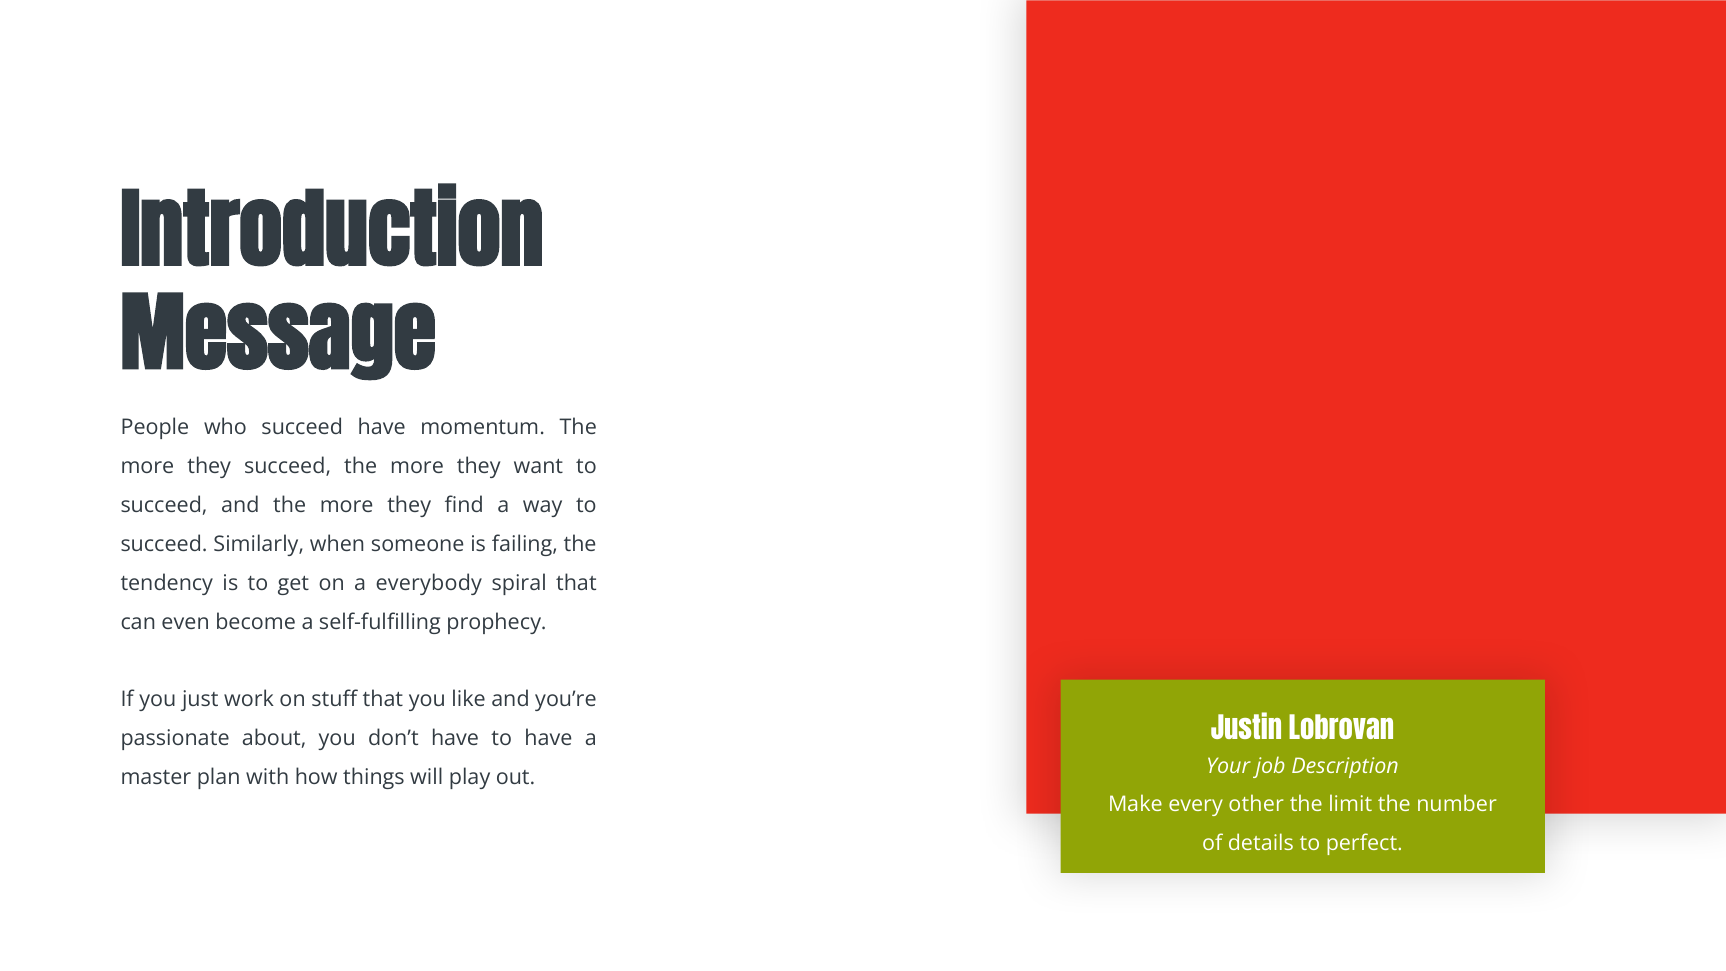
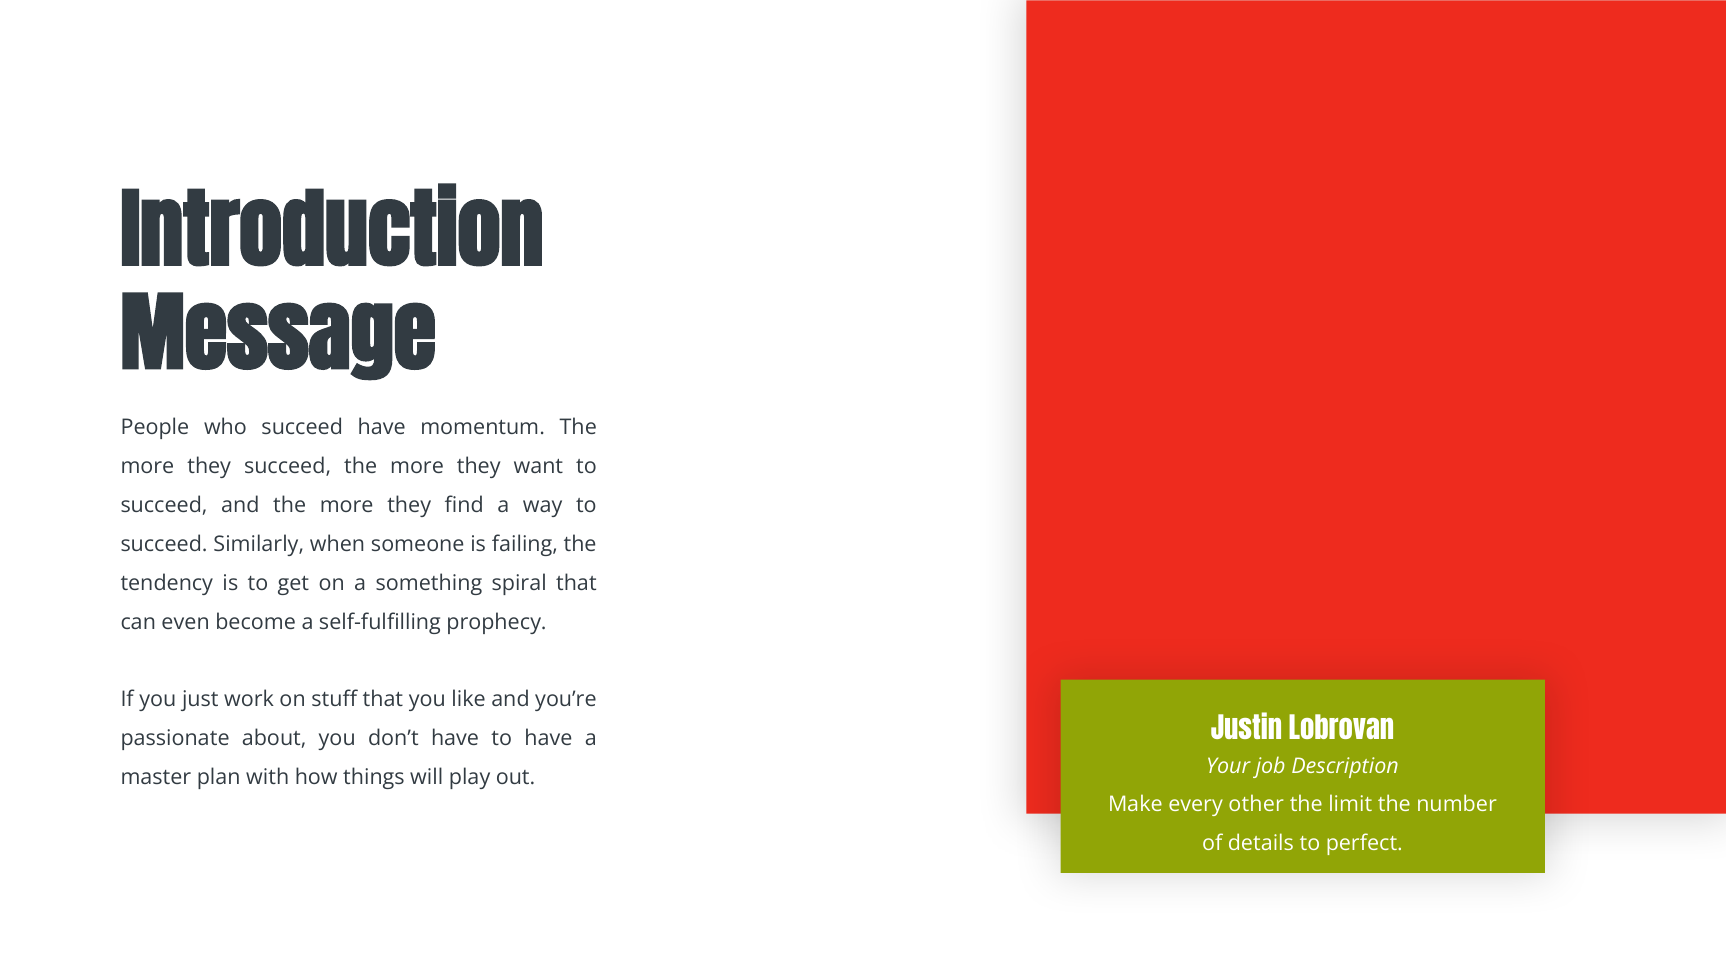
everybody: everybody -> something (429, 583)
